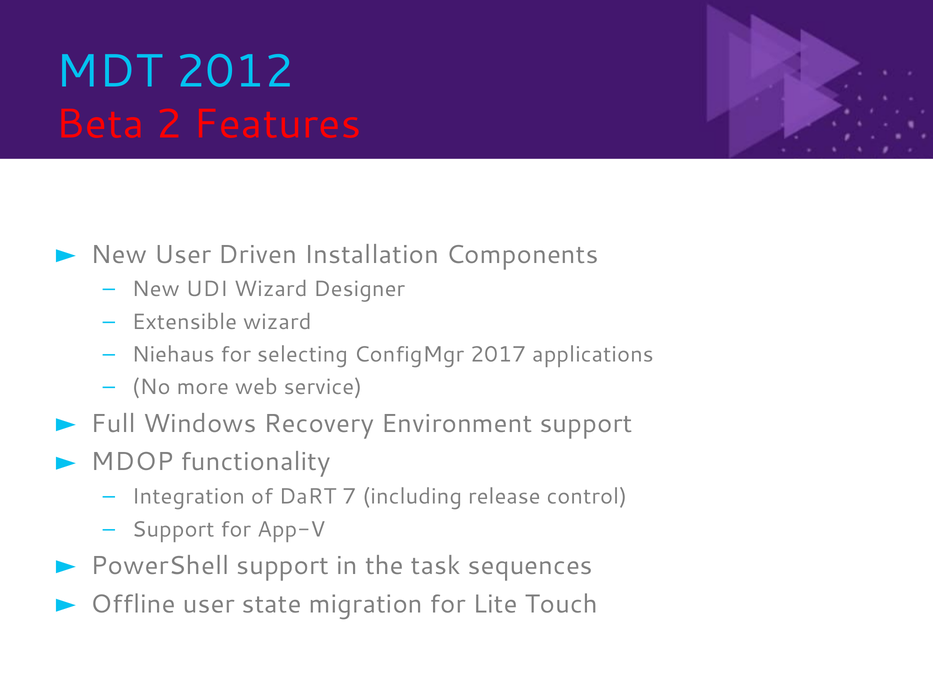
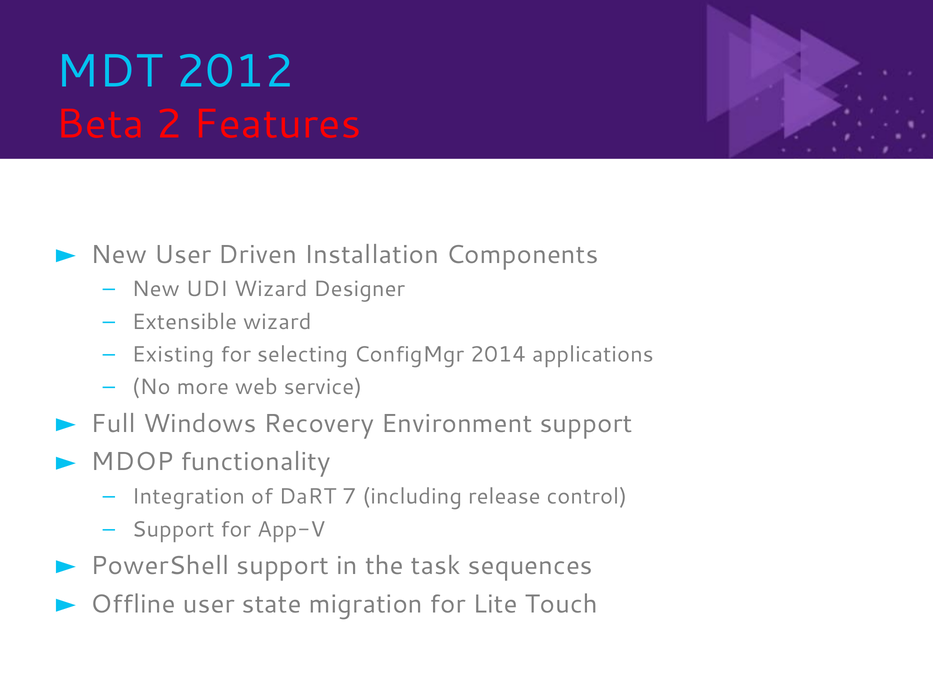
Niehaus: Niehaus -> Existing (173, 354)
2017: 2017 -> 2014 (498, 354)
